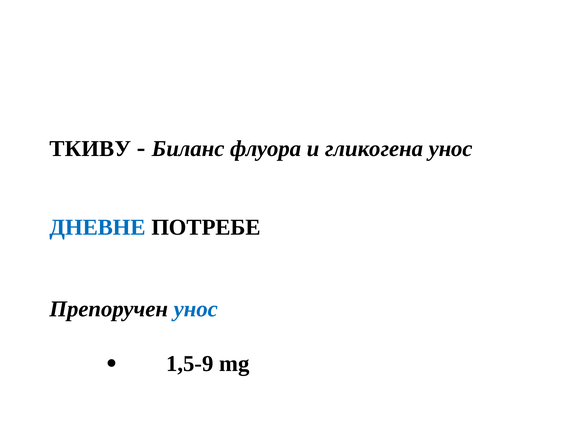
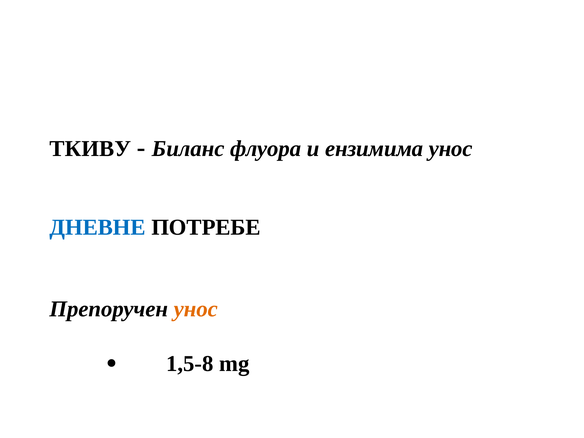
гликогена: гликогена -> ензимима (374, 149)
унос colour: blue -> orange (196, 309)
1,5-9: 1,5-9 -> 1,5-8 (190, 364)
